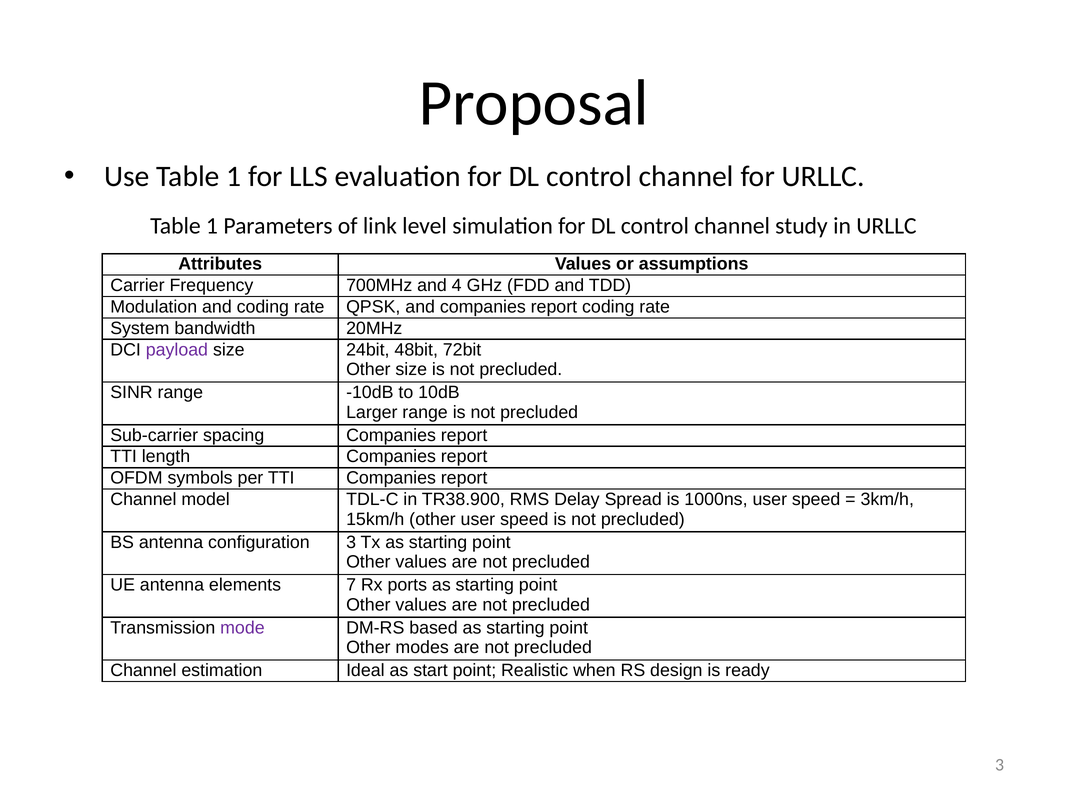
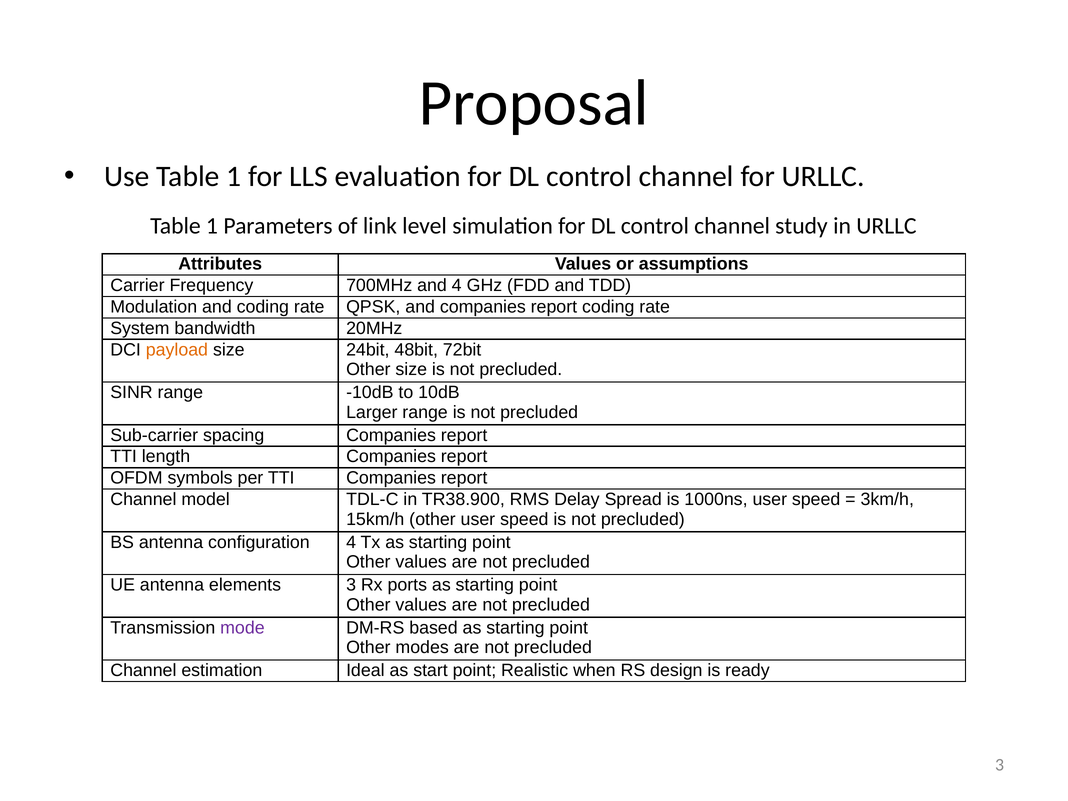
payload colour: purple -> orange (177, 350)
configuration 3: 3 -> 4 (351, 542)
elements 7: 7 -> 3 (351, 585)
